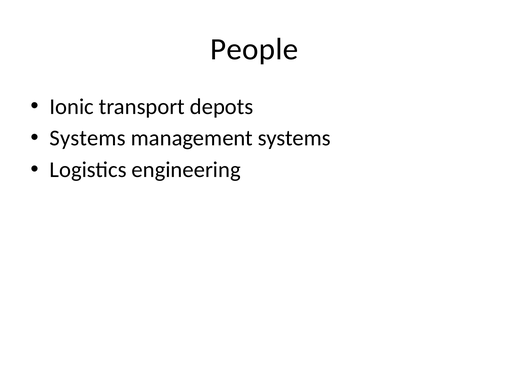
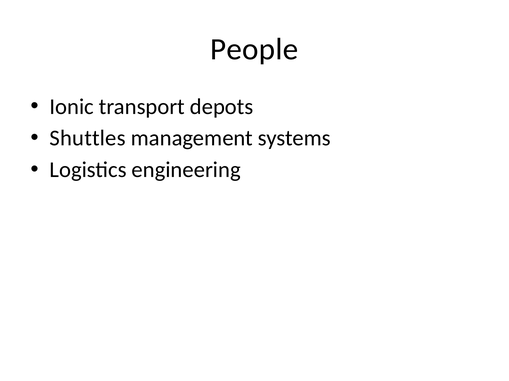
Systems: Systems -> Shuttles (88, 138)
